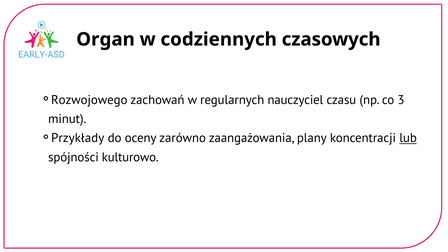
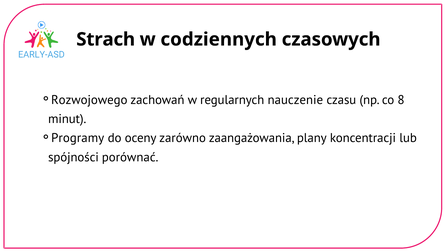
Organ: Organ -> Strach (106, 39)
nauczyciel: nauczyciel -> nauczenie (295, 100)
3: 3 -> 8 (401, 100)
Przykłady: Przykłady -> Programy (78, 138)
lub underline: present -> none (408, 138)
kulturowo: kulturowo -> porównać (130, 157)
